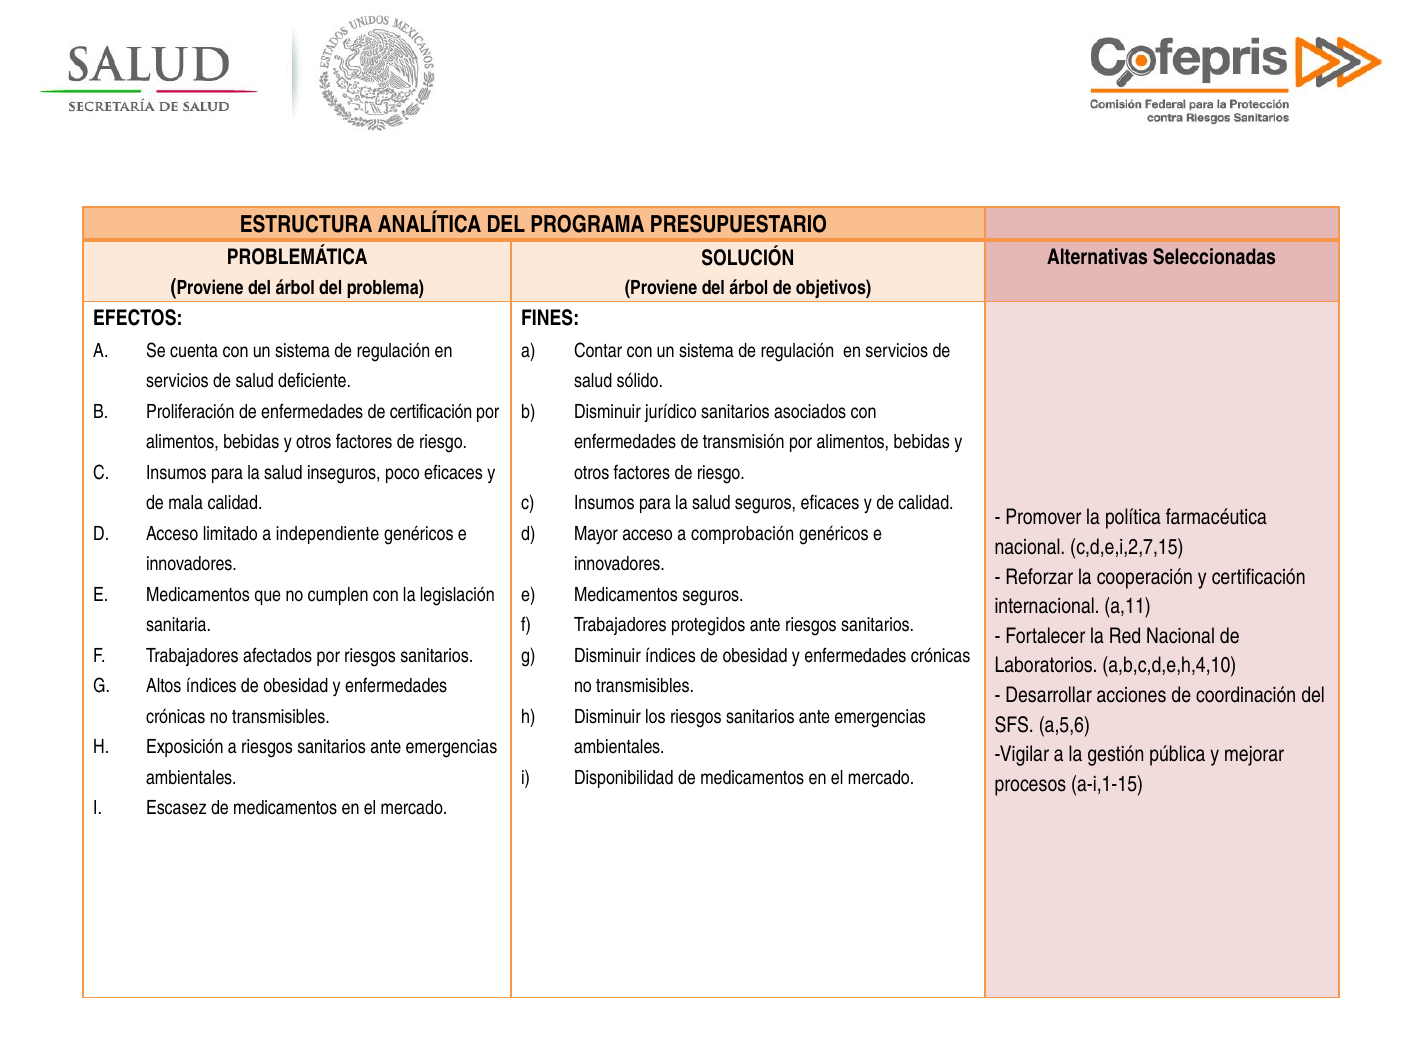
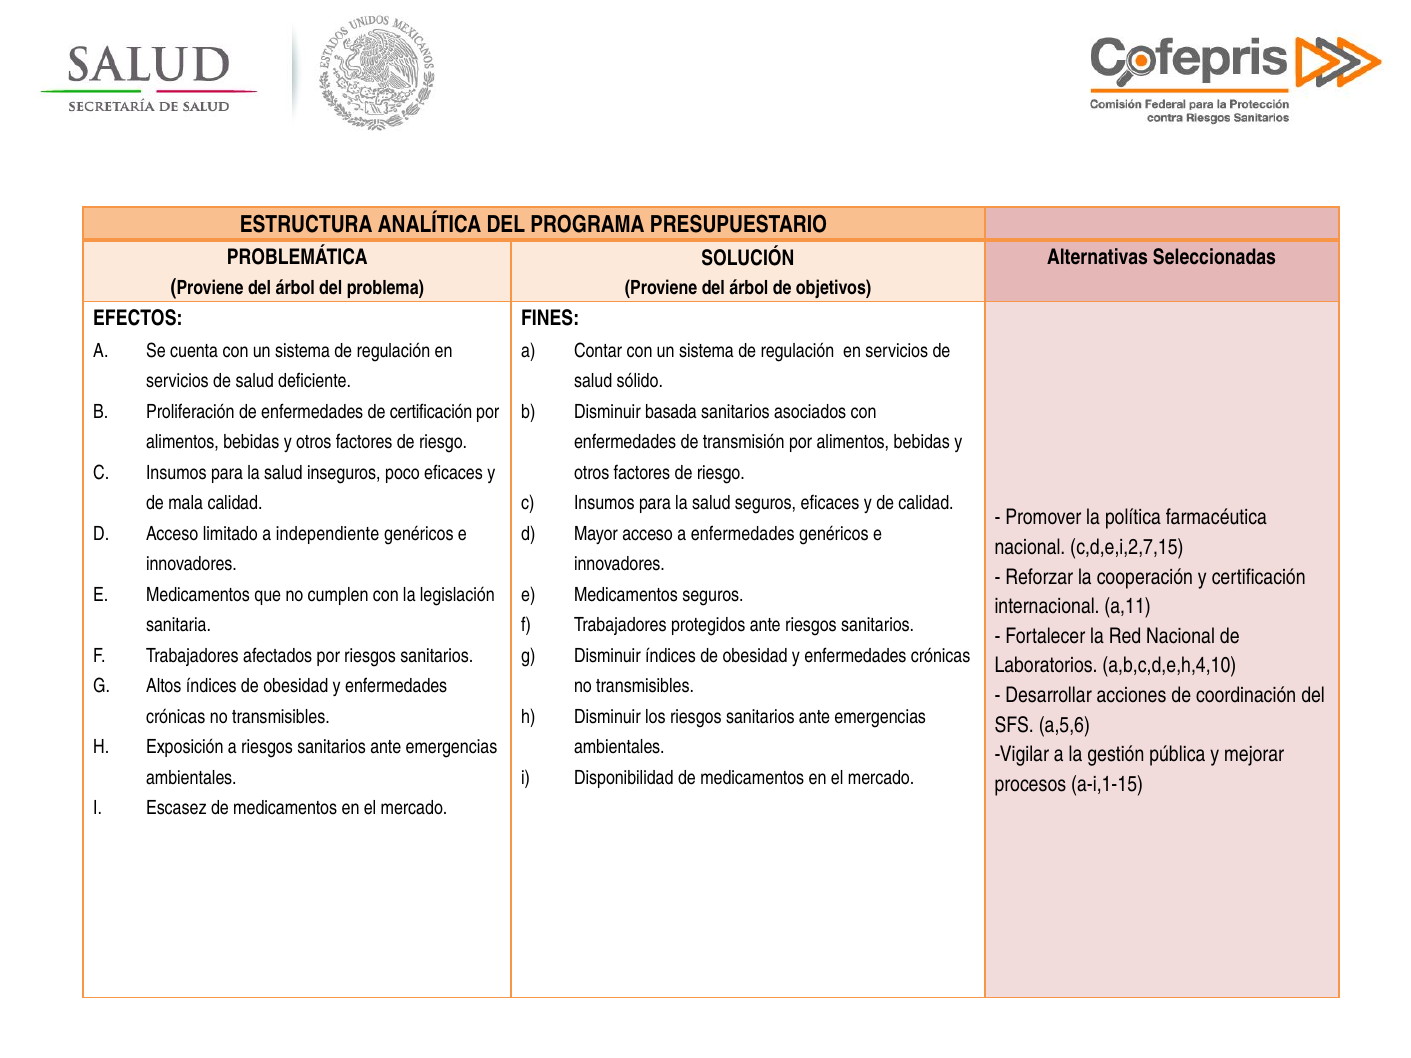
jurídico: jurídico -> basada (671, 412)
a comprobación: comprobación -> enfermedades (743, 534)
